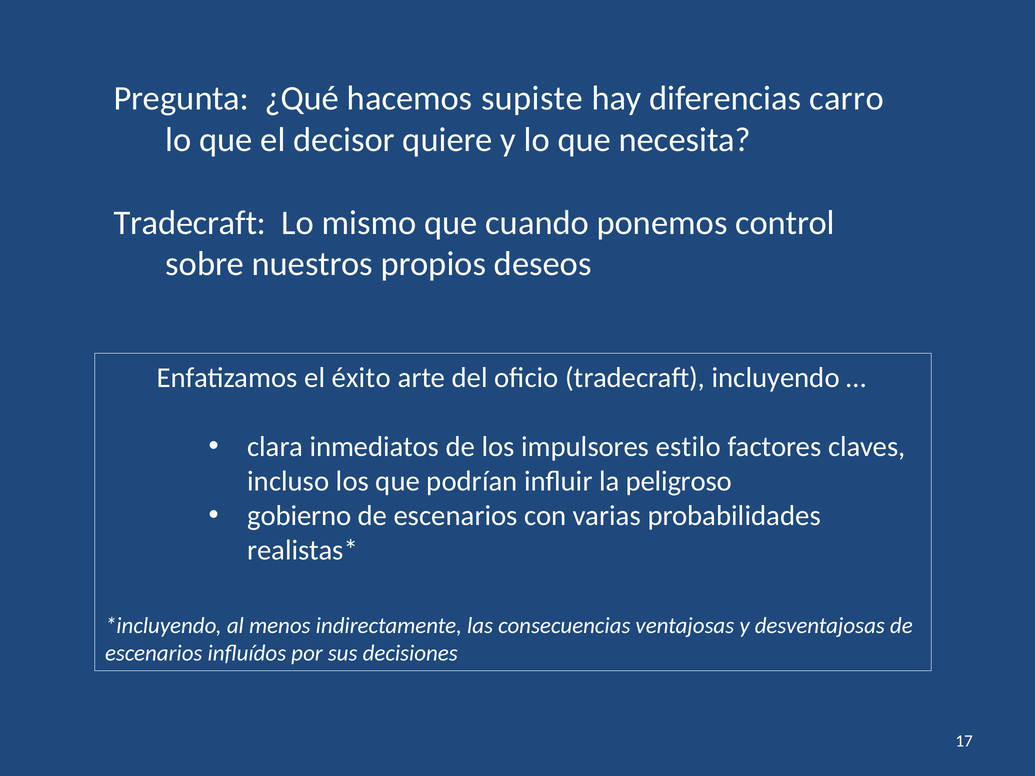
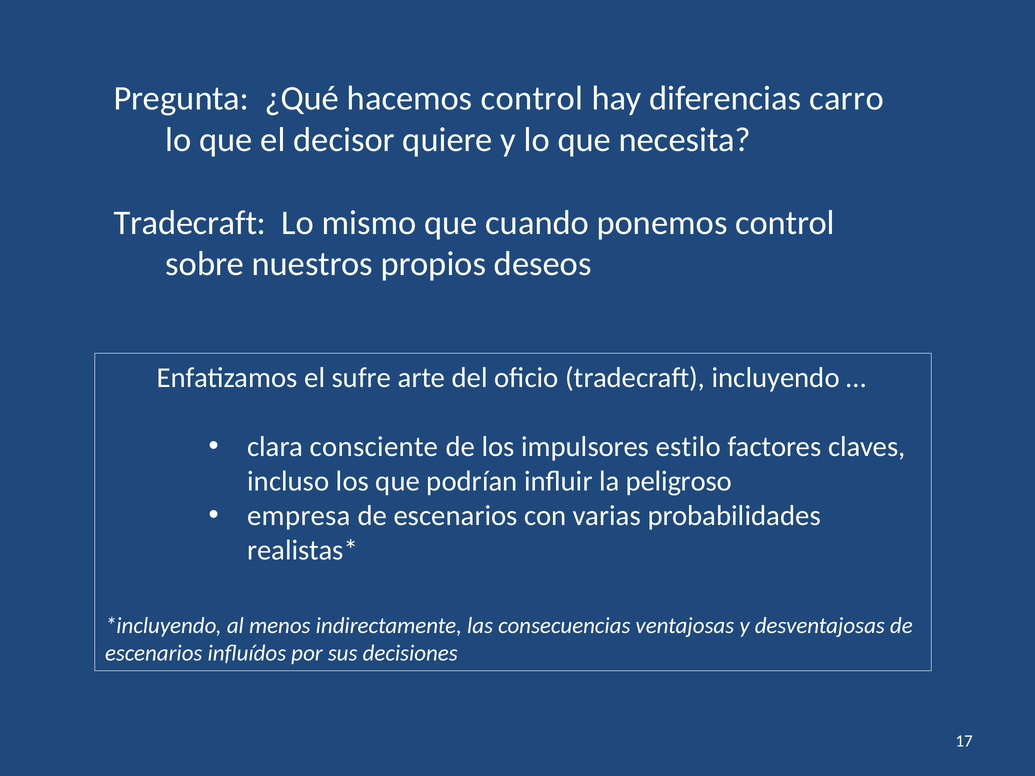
hacemos supiste: supiste -> control (532, 99)
éxito: éxito -> sufre (361, 378)
inmediatos: inmediatos -> consciente (374, 447)
gobierno: gobierno -> empresa (299, 516)
